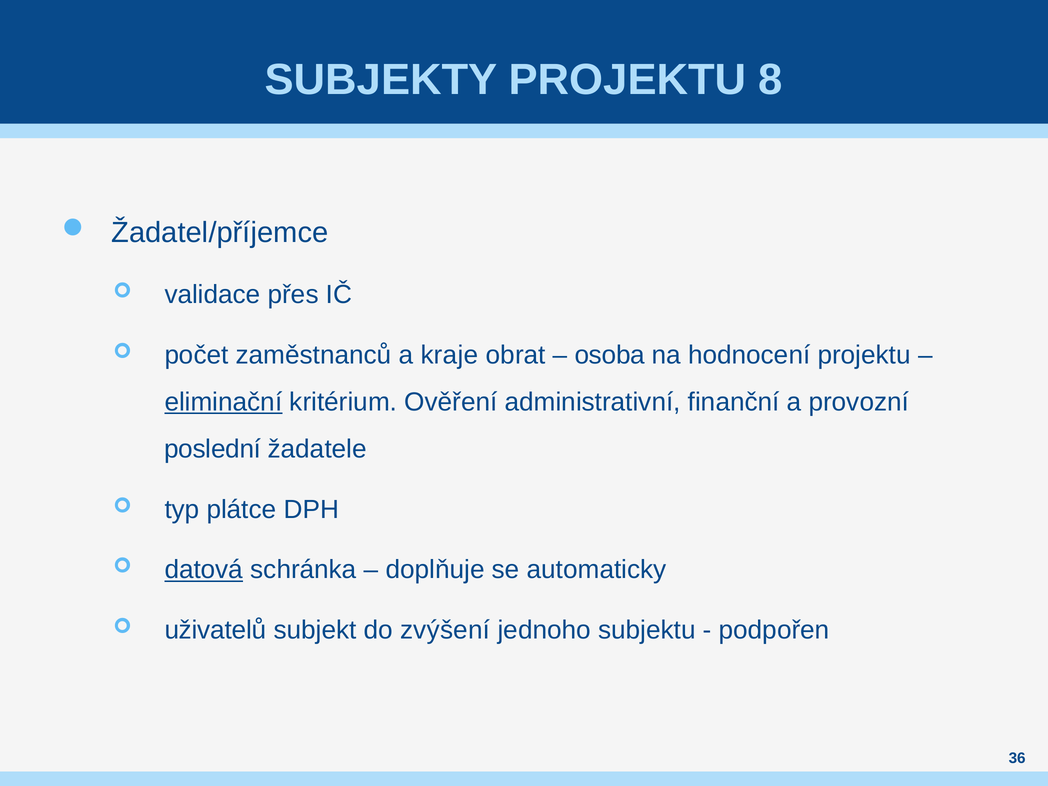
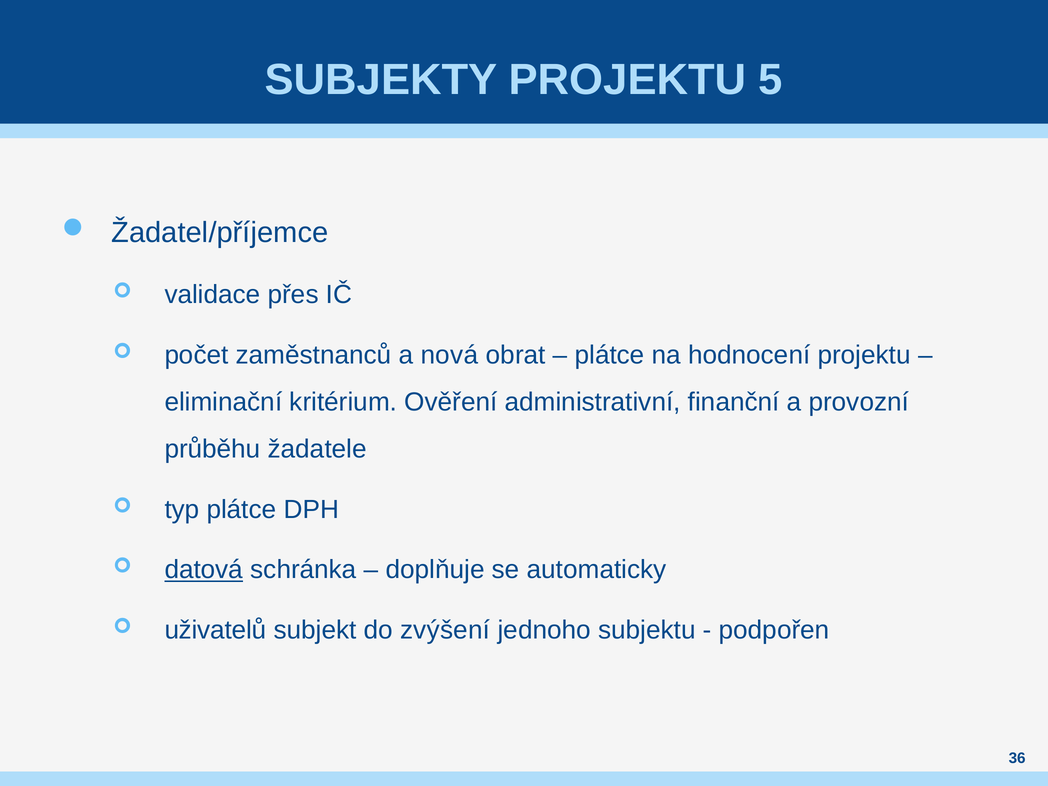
8: 8 -> 5 (771, 80)
kraje: kraje -> nová (449, 355)
osoba: osoba -> plátce (610, 355)
eliminační underline: present -> none (223, 402)
poslední: poslední -> průběhu (213, 449)
